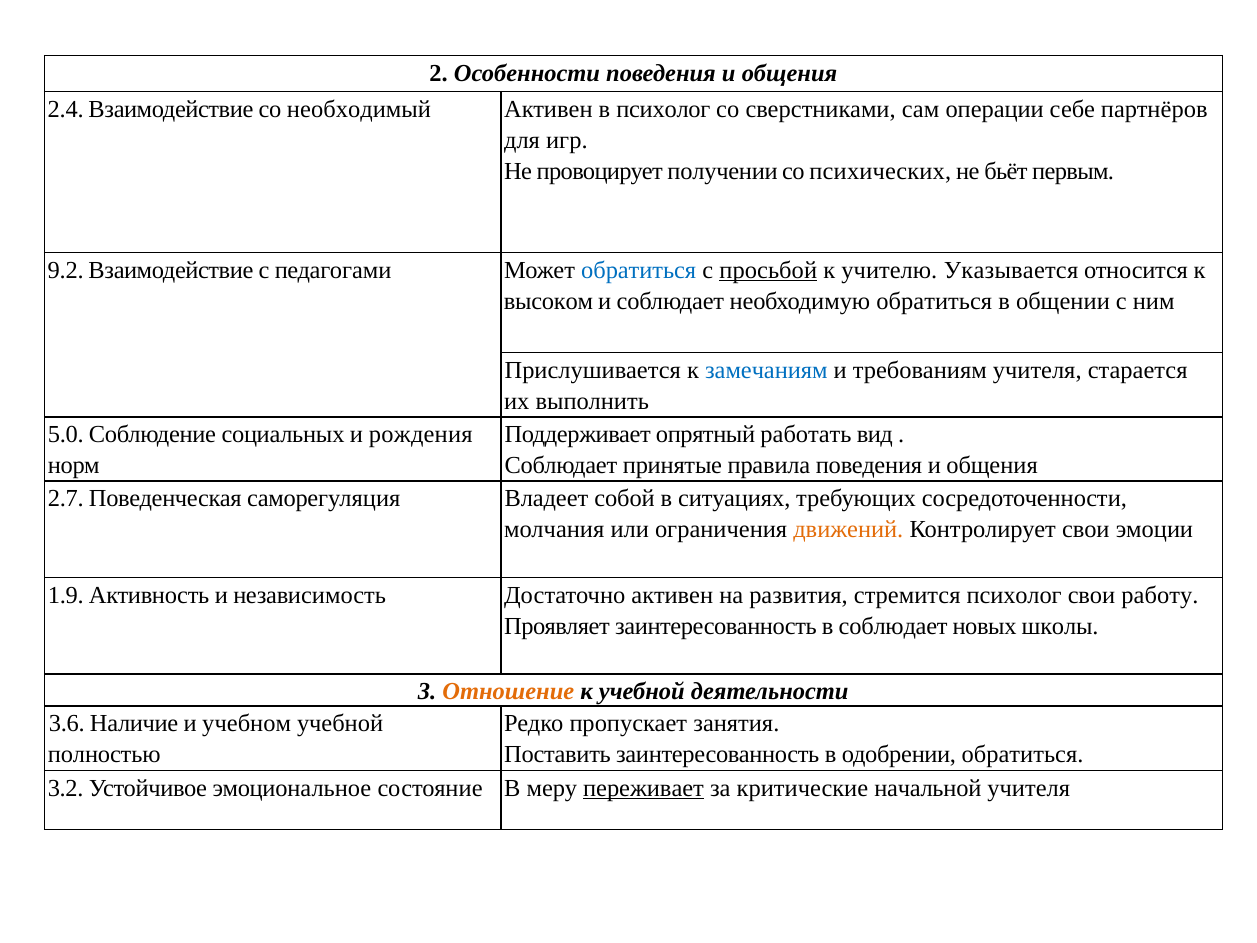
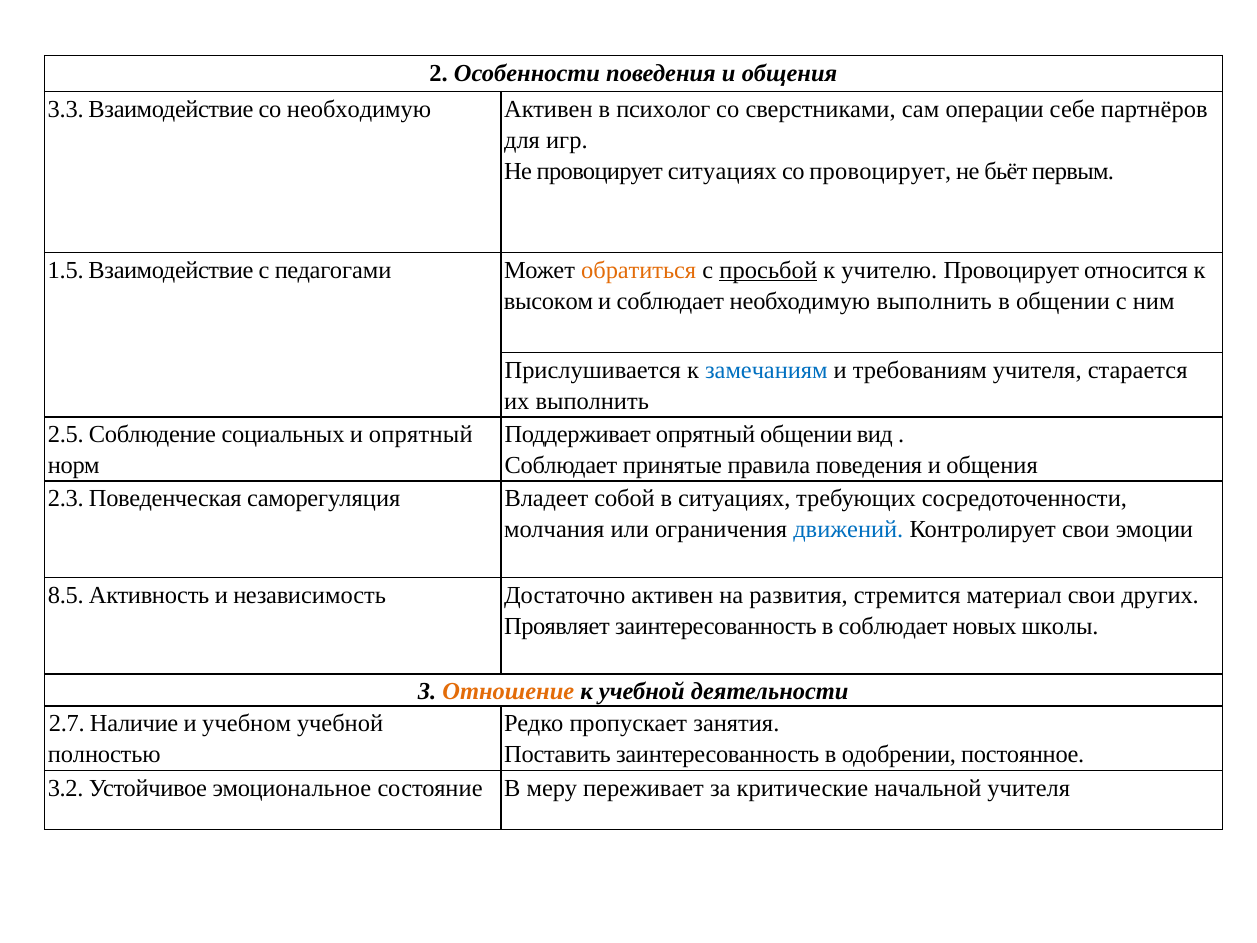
2.4: 2.4 -> 3.3 (66, 109)
со необходимый: необходимый -> необходимую (359, 109)
провоцирует получении: получении -> ситуациях (722, 171)
со психических: психических -> провоцирует (880, 171)
9.2: 9.2 -> 1.5 (66, 270)
обратиться colour: blue -> orange (639, 270)
учителю Указывается: Указывается -> Провоцирует (1011, 270)
необходимую обратиться: обратиться -> выполнить (934, 301)
5.0: 5.0 -> 2.5 (66, 435)
и рождения: рождения -> опрятный (421, 435)
опрятный работать: работать -> общении (806, 435)
2.7: 2.7 -> 2.3 (66, 499)
движений colour: orange -> blue (848, 530)
1.9: 1.9 -> 8.5 (66, 595)
стремится психолог: психолог -> материал (1014, 595)
работу: работу -> других (1160, 595)
3.6: 3.6 -> 2.7 (67, 724)
одобрении обратиться: обратиться -> постоянное (1023, 755)
переживает underline: present -> none (643, 788)
